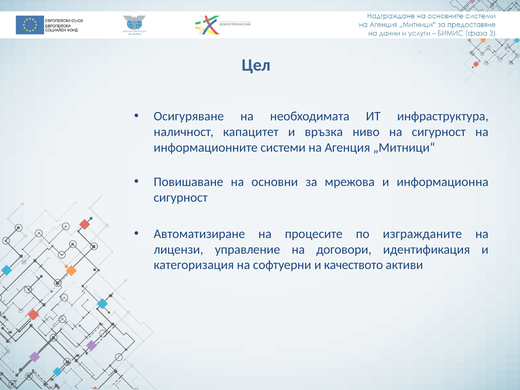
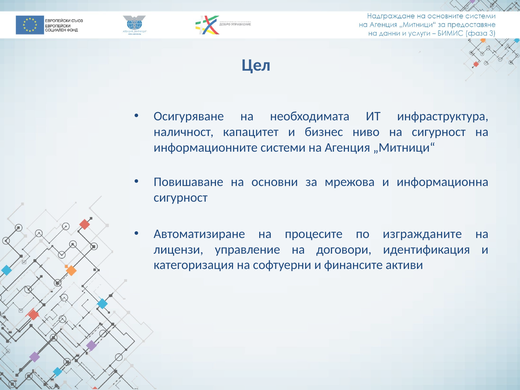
връзка: връзка -> бизнес (324, 132)
качеството: качеството -> финансите (353, 265)
